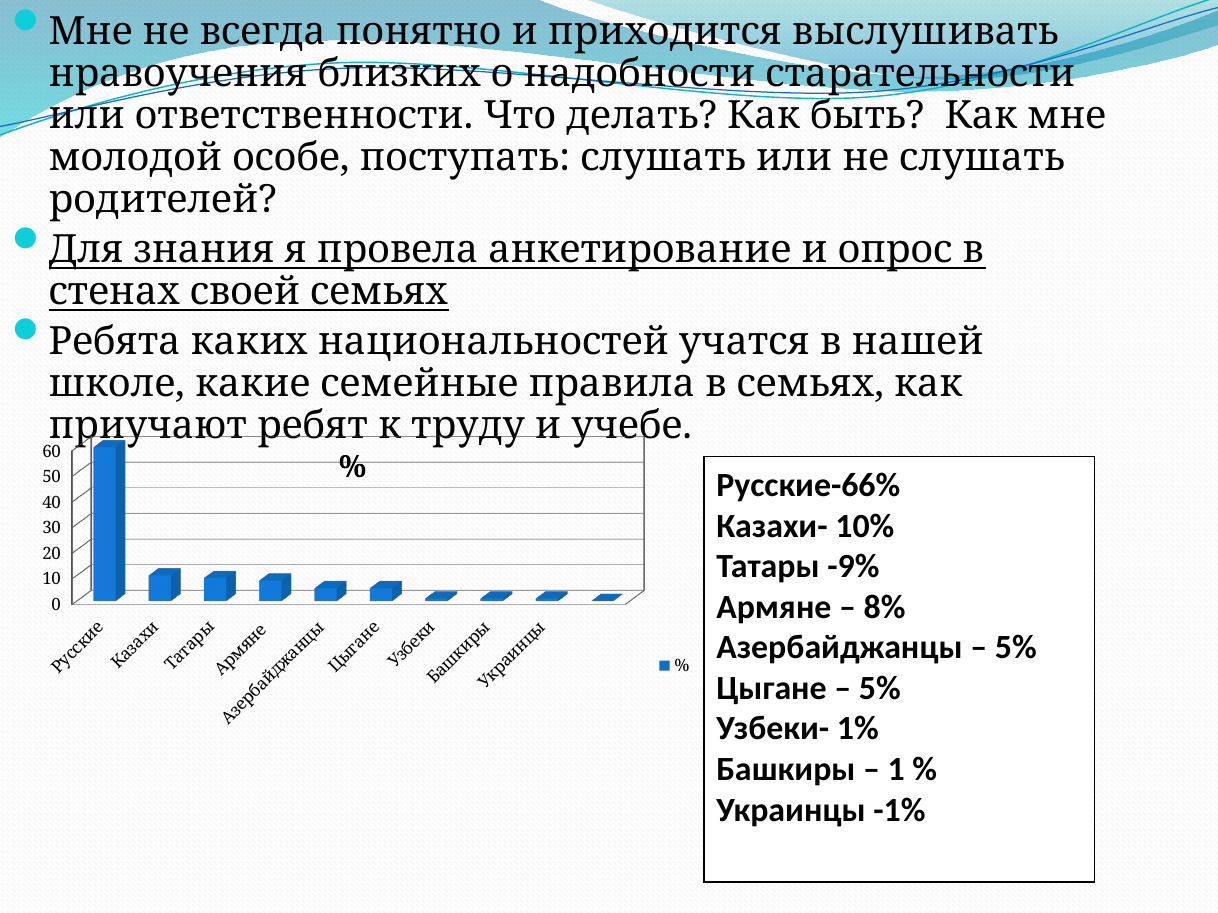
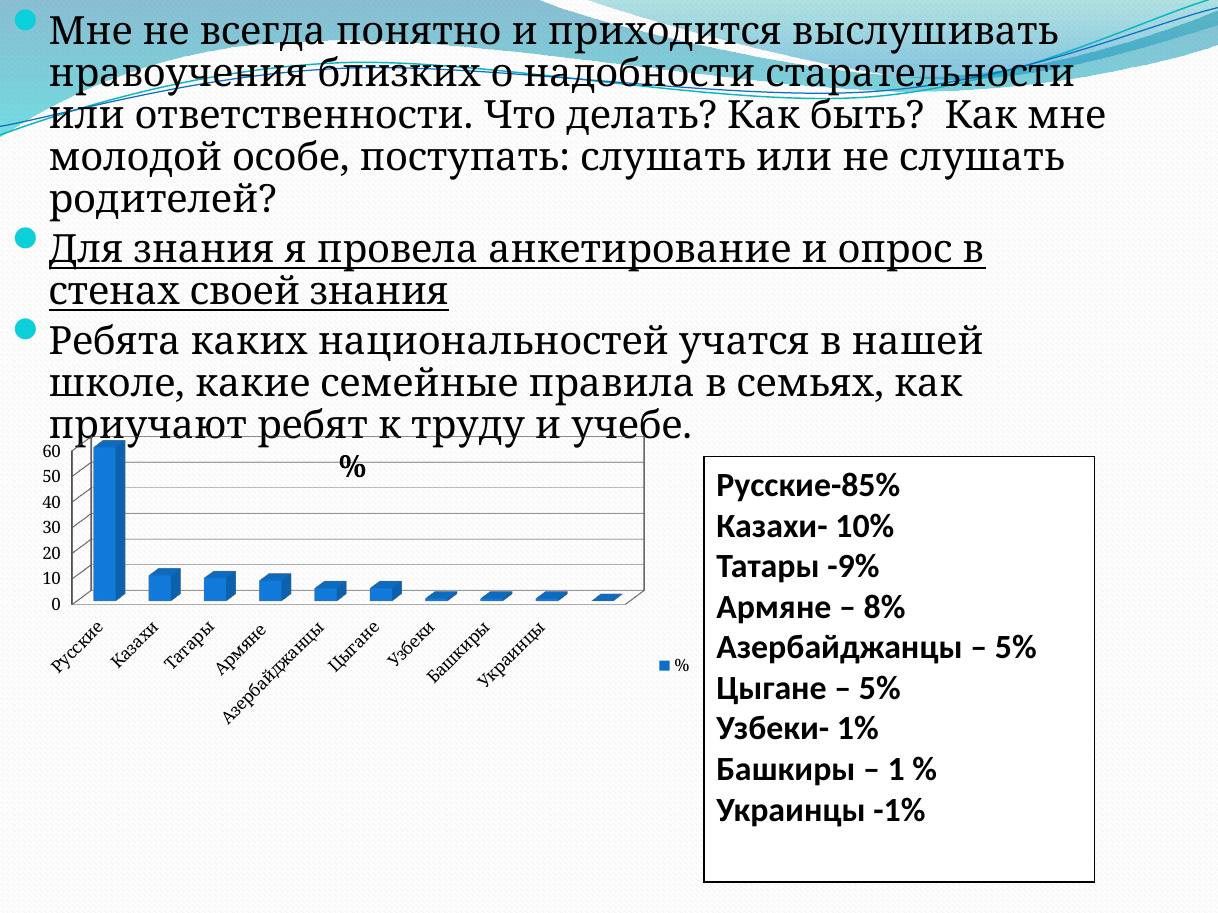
своей семьях: семьях -> знания (379, 292)
Русские-66%: Русские-66% -> Русские-85% (808, 486)
